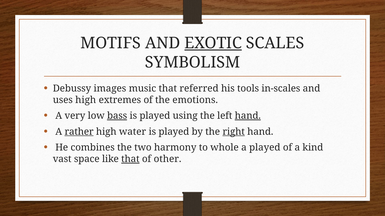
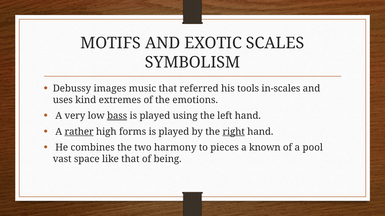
EXOTIC underline: present -> none (213, 43)
uses high: high -> kind (86, 100)
hand underline: present -> none (248, 116)
water: water -> forms (133, 132)
whole: whole -> pieces (225, 148)
a played: played -> known (265, 148)
kind: kind -> pool (313, 148)
that underline: present -> none (130, 159)
other: other -> being (168, 159)
